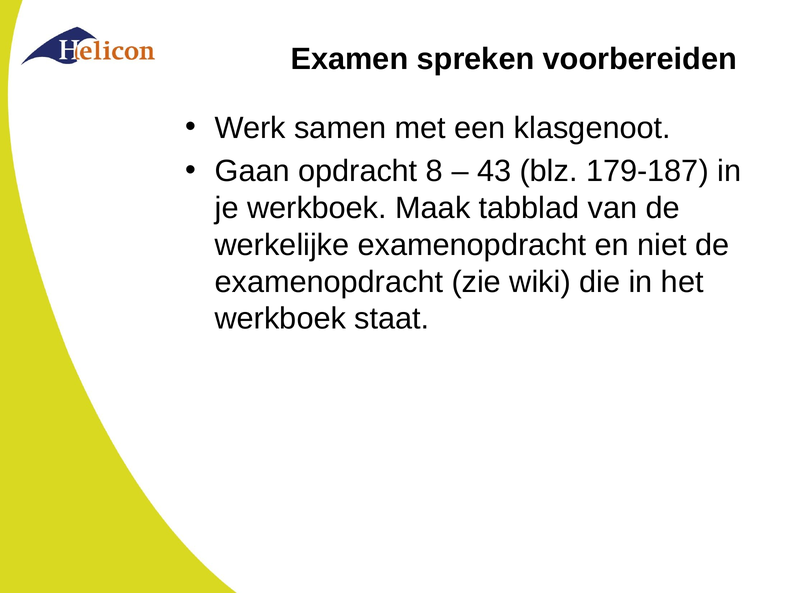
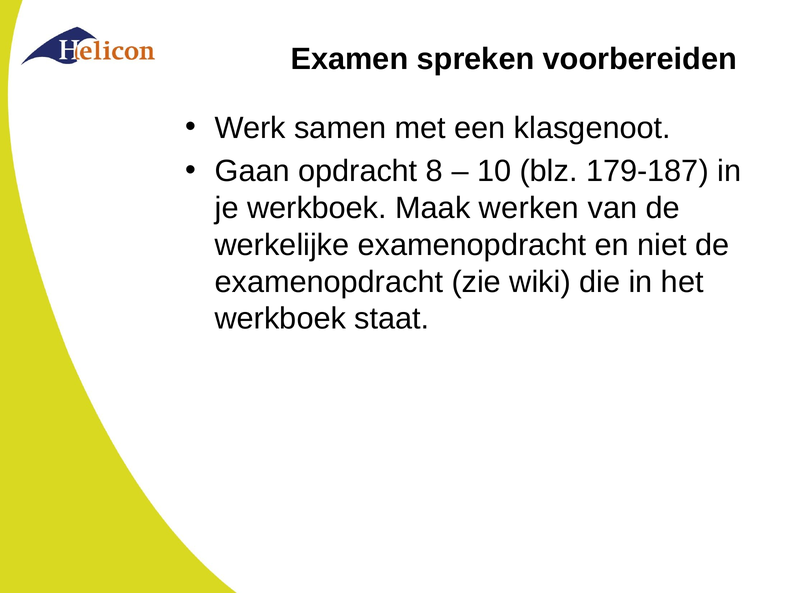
43: 43 -> 10 (494, 171)
tabblad: tabblad -> werken (529, 208)
